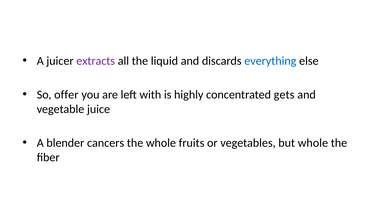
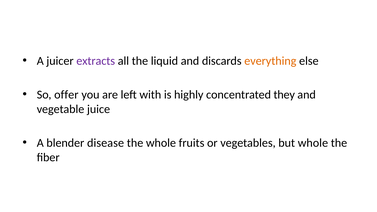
everything colour: blue -> orange (270, 61)
gets: gets -> they (284, 95)
cancers: cancers -> disease (106, 143)
